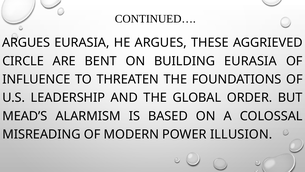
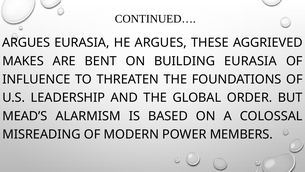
CIRCLE: CIRCLE -> MAKES (23, 61)
ILLUSION: ILLUSION -> MEMBERS (241, 134)
